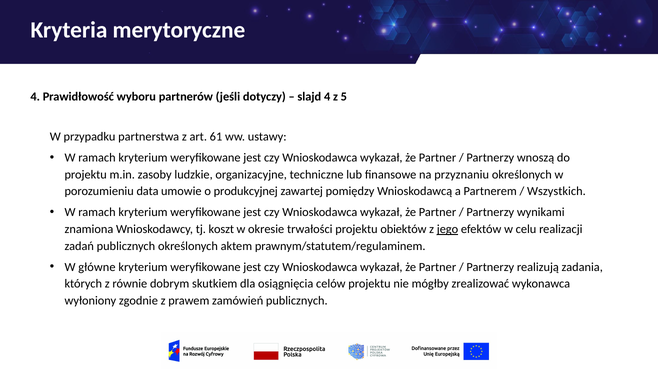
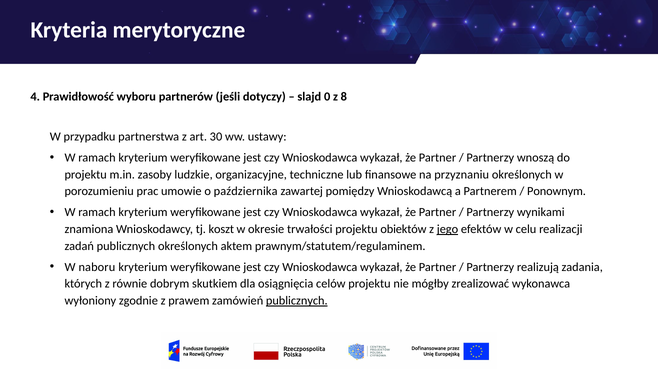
slajd 4: 4 -> 0 (327, 97)
5: 5 -> 8 (344, 97)
61: 61 -> 30 (216, 137)
data: data -> prac (147, 191)
produkcyjnej: produkcyjnej -> października (246, 191)
Wszystkich: Wszystkich -> Ponownym (557, 191)
główne: główne -> naboru (97, 267)
publicznych underline: none -> present (297, 301)
